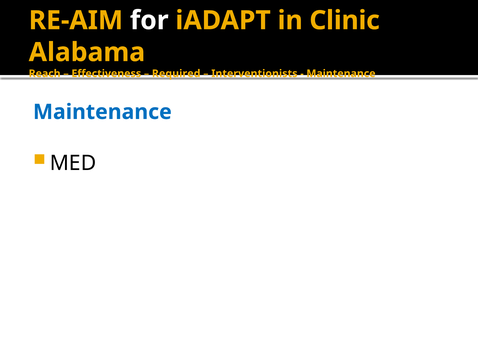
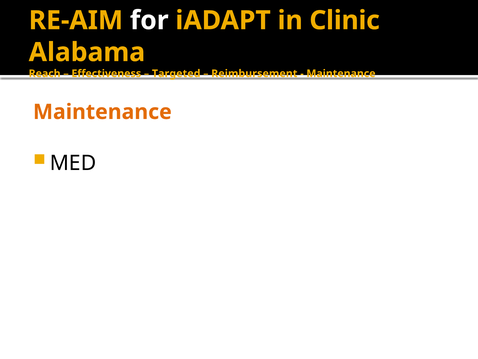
Required: Required -> Targeted (176, 73)
Interventionists: Interventionists -> Reimbursement (254, 73)
Maintenance colour: blue -> orange (102, 112)
